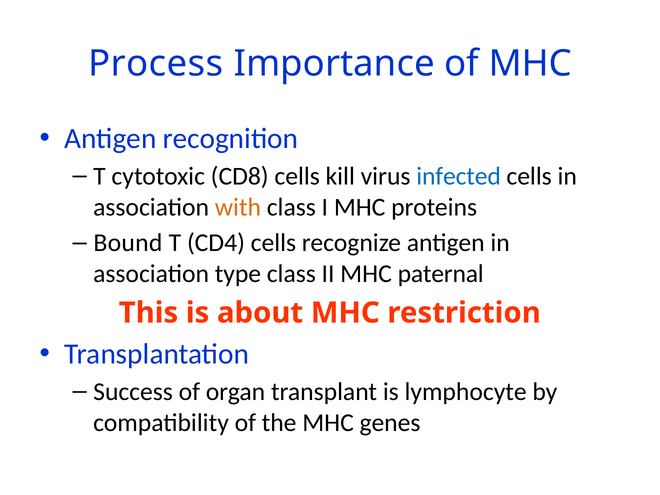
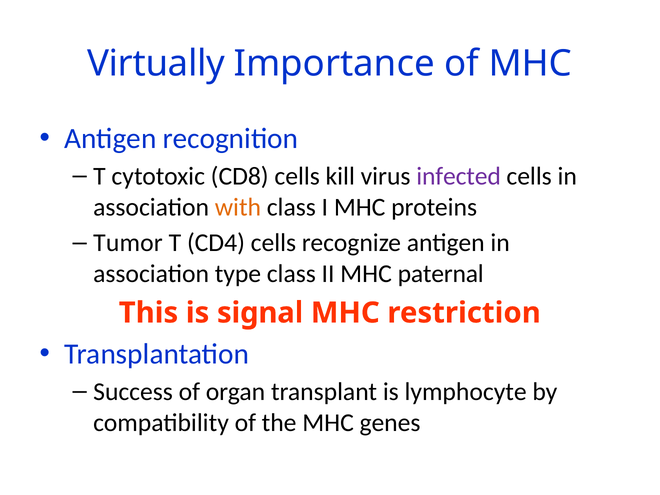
Process: Process -> Virtually (156, 64)
infected colour: blue -> purple (459, 176)
Bound: Bound -> Tumor (128, 243)
about: about -> signal (260, 313)
